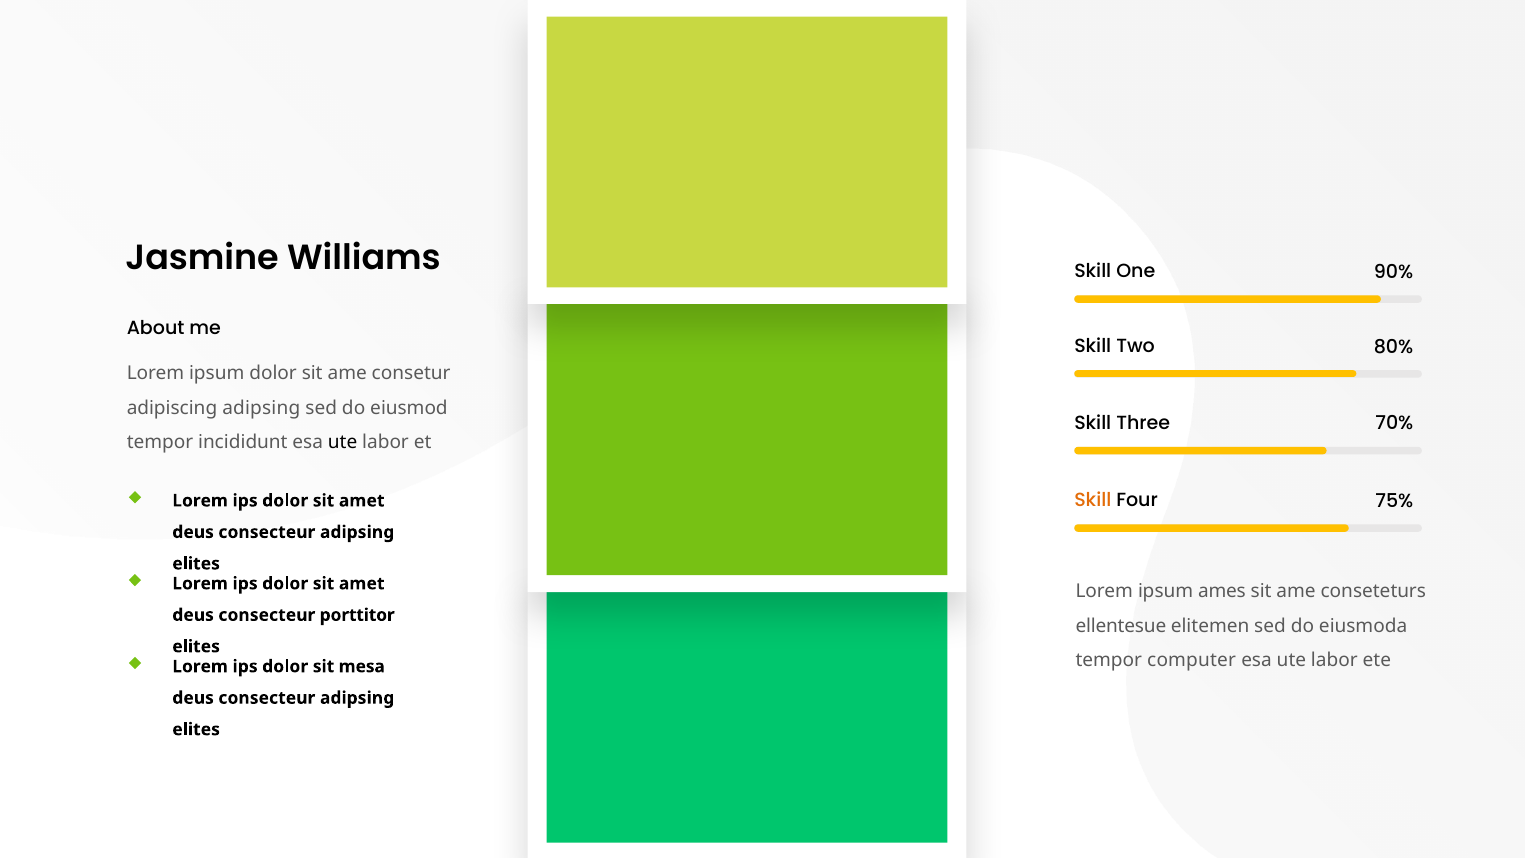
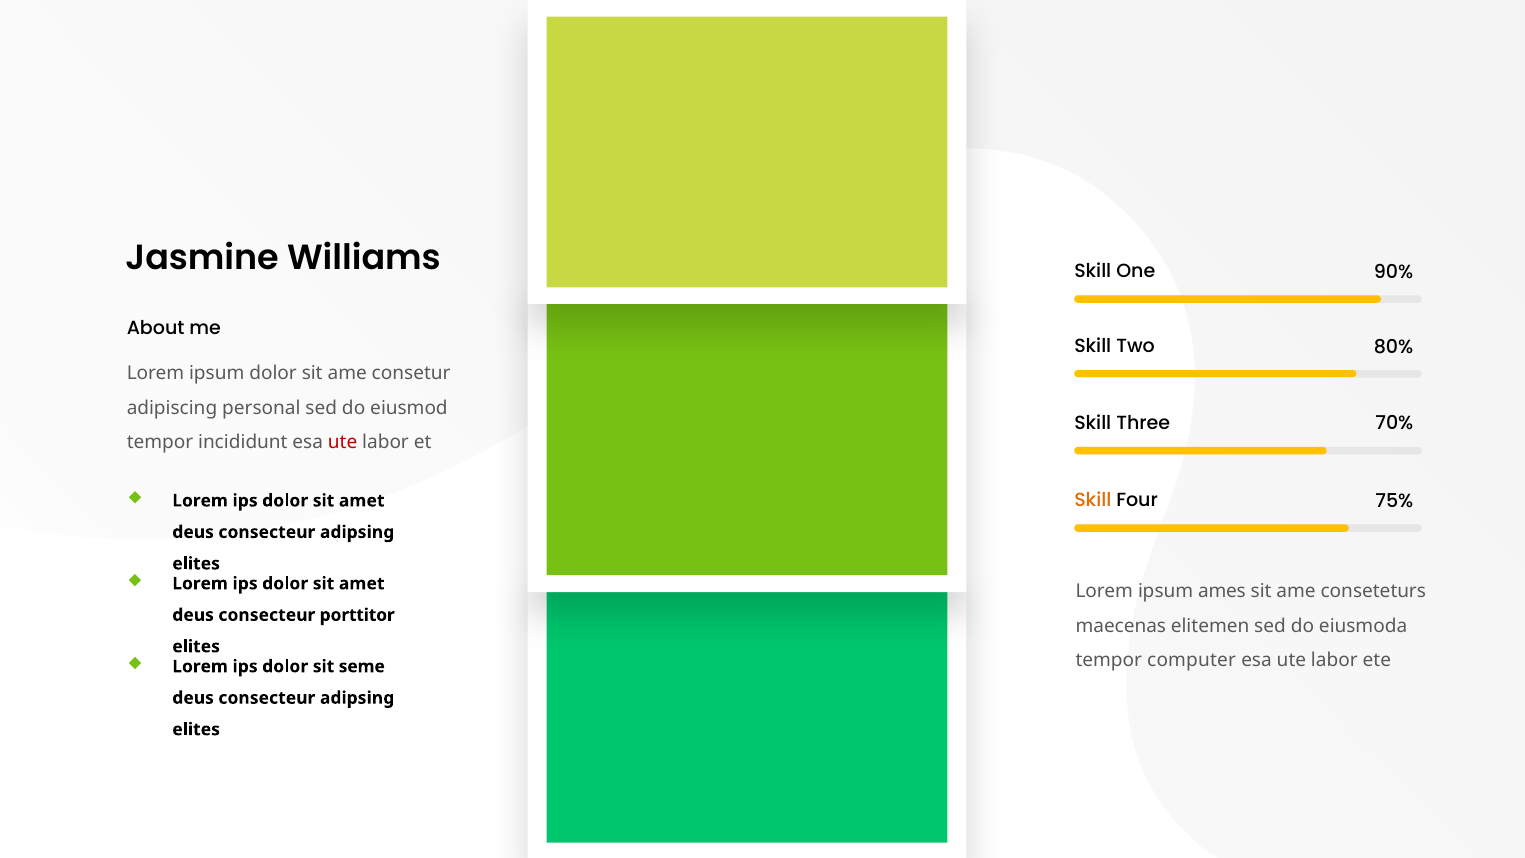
adipiscing adipsing: adipsing -> personal (261, 408)
ute colour: black -> red (343, 442)
ellentesue: ellentesue -> maecenas (1121, 626)
mesa: mesa -> seme (362, 666)
